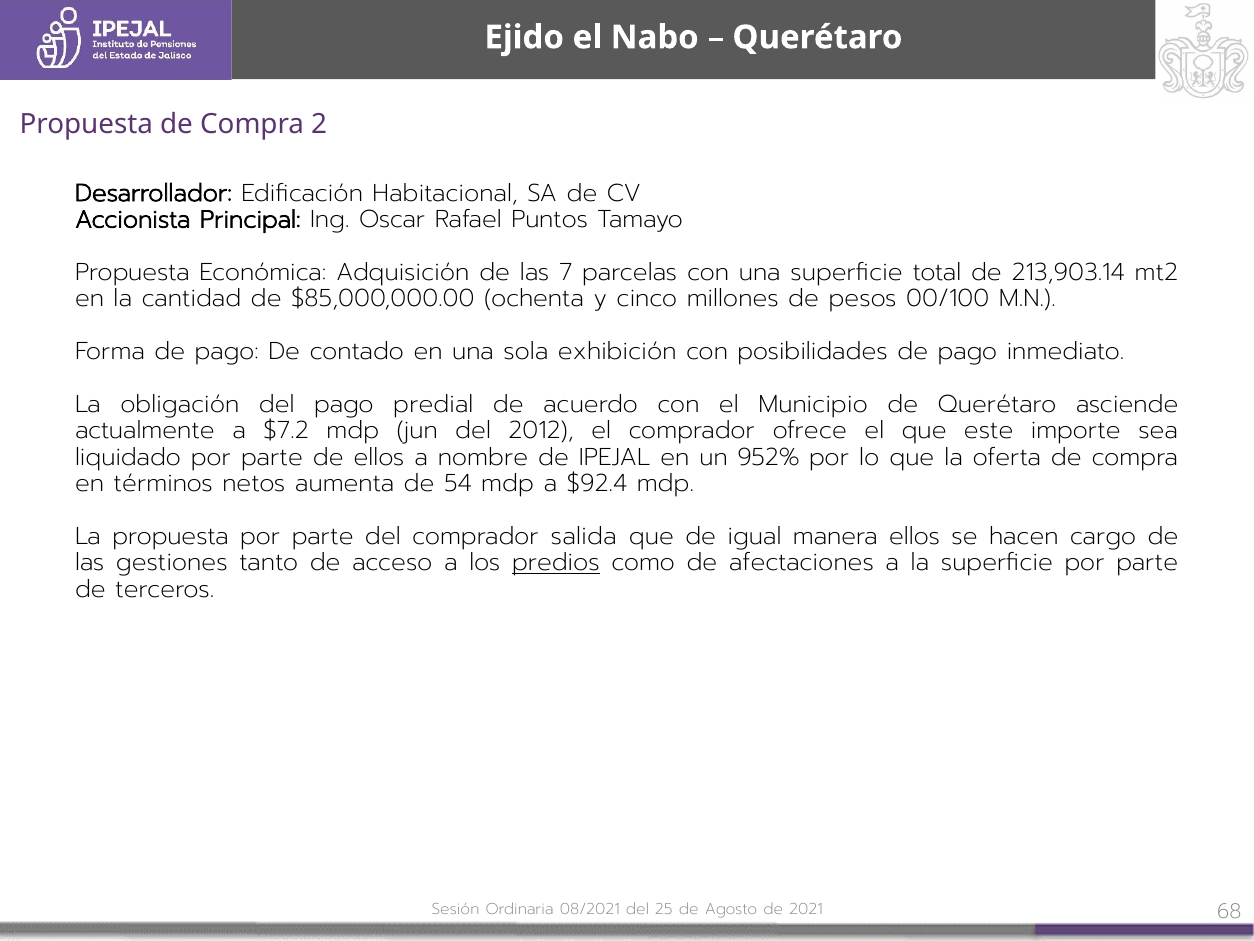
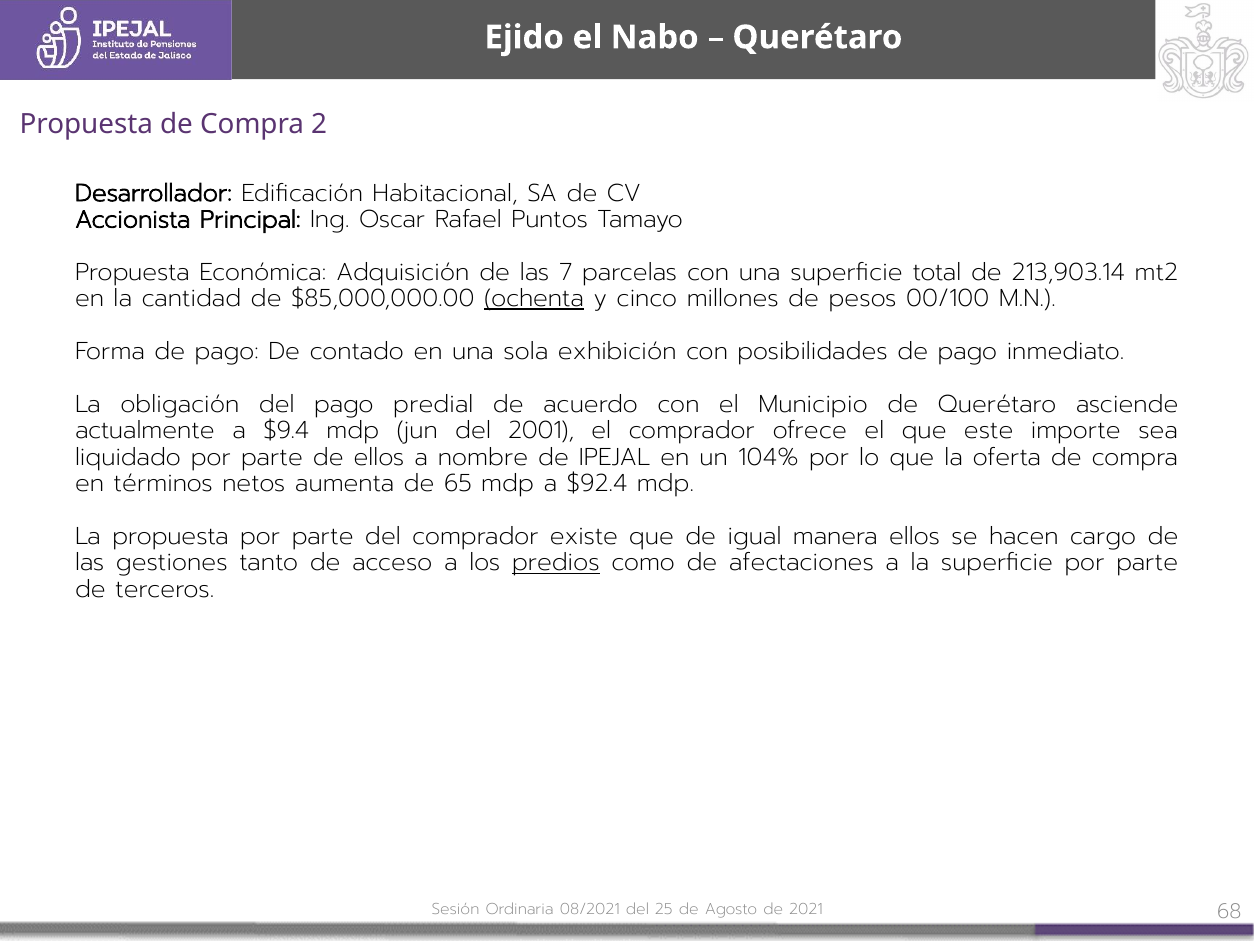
ochenta underline: none -> present (534, 298)
$7.2: $7.2 -> $9.4 (286, 430)
2012: 2012 -> 2001 (541, 430)
952%: 952% -> 104% (768, 457)
54: 54 -> 65 (458, 483)
salida: salida -> existe (584, 536)
